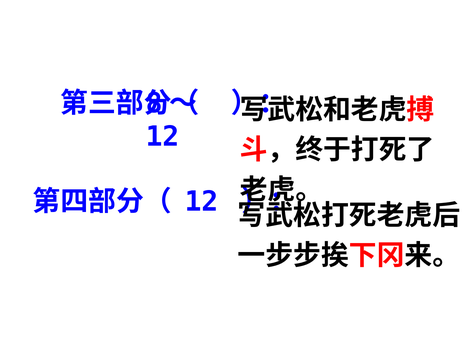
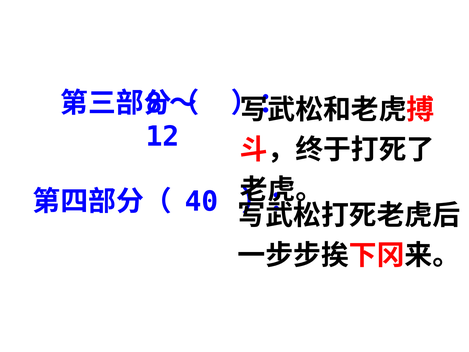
12: 12 -> 40 (201, 202)
